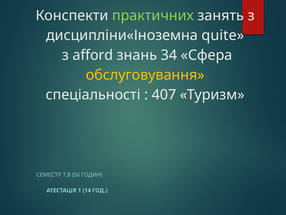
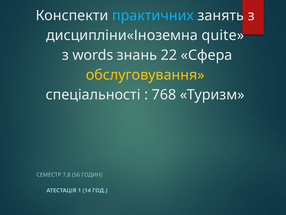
практичних colour: light green -> light blue (153, 16)
afford: afford -> words (93, 55)
34: 34 -> 22 (169, 55)
407: 407 -> 768 (164, 94)
